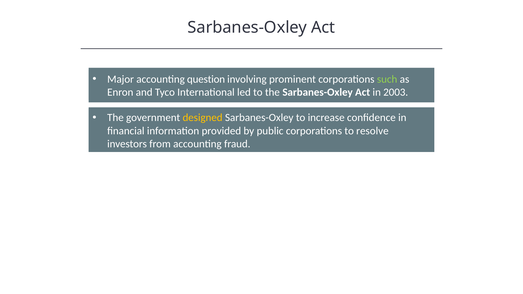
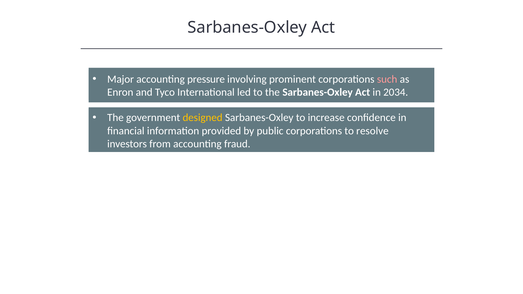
question: question -> pressure (206, 79)
such colour: light green -> pink (387, 79)
2003: 2003 -> 2034 (396, 92)
